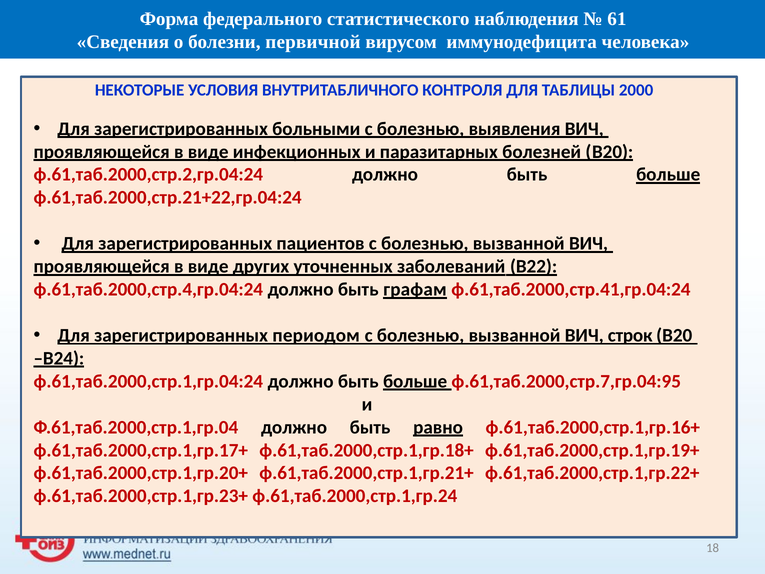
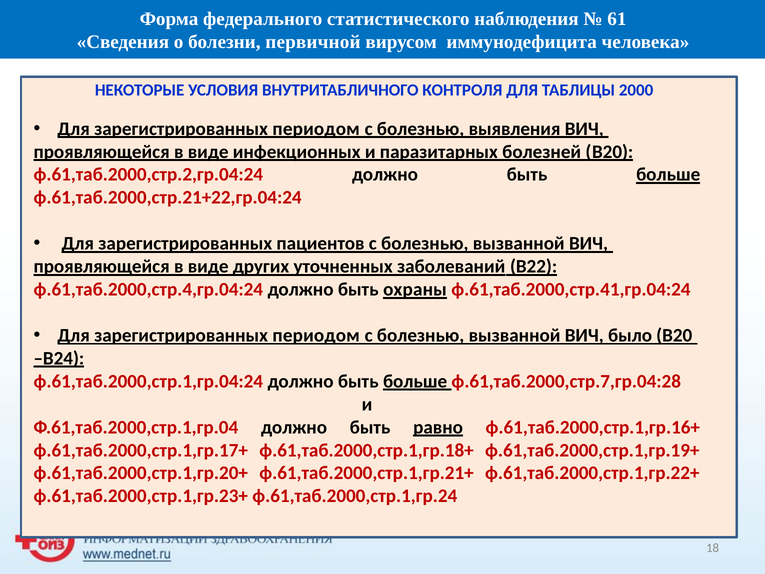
больными: больными -> периодом (316, 129)
графам: графам -> охраны (415, 289)
строк: строк -> было (630, 335)
ф.61,таб.2000,стр.7,гр.04:95: ф.61,таб.2000,стр.7,гр.04:95 -> ф.61,таб.2000,стр.7,гр.04:28 (566, 381)
